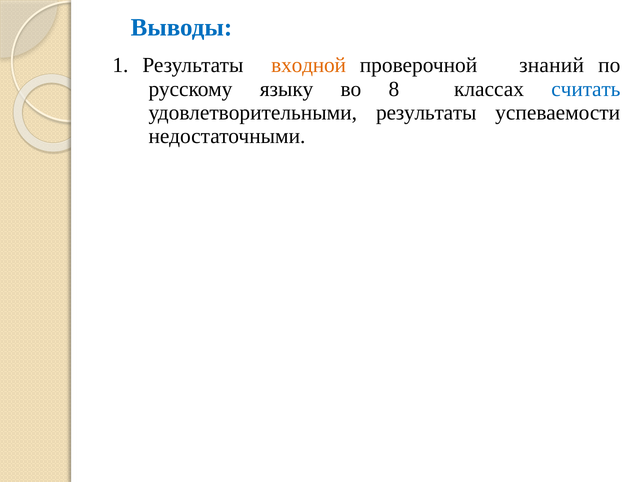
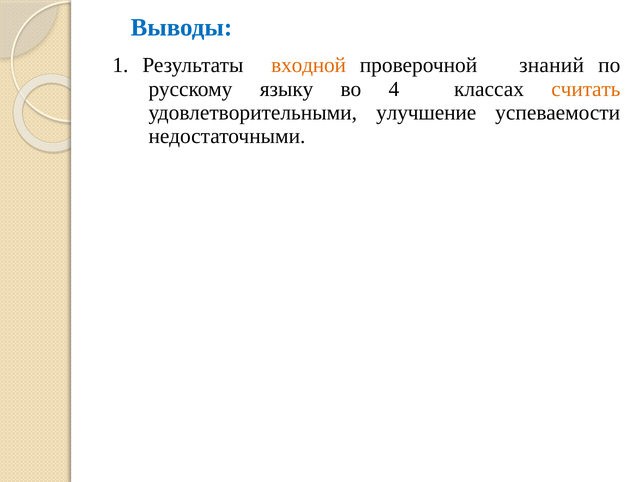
8: 8 -> 4 (394, 89)
считать colour: blue -> orange (586, 89)
удовлетворительными результаты: результаты -> улучшение (426, 113)
